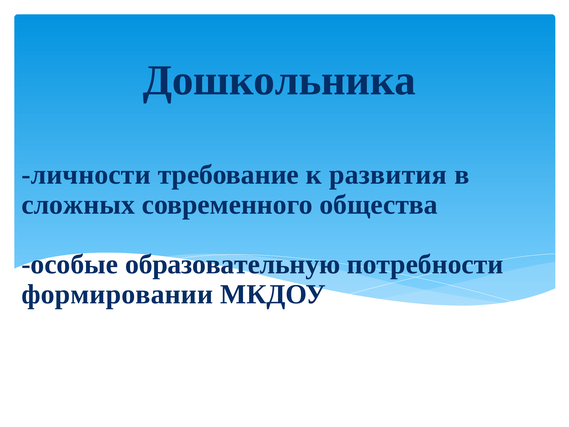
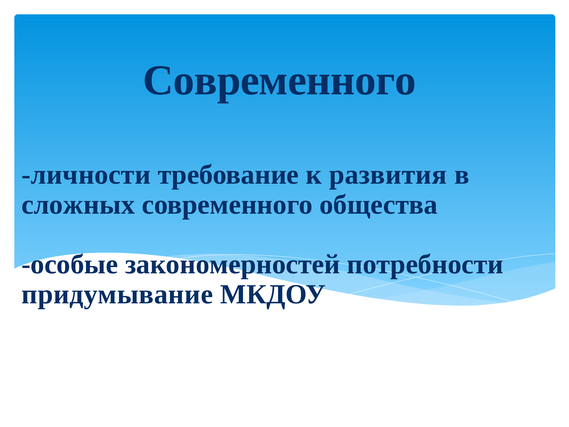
Дошкольника: Дошкольника -> Современного (279, 80)
образовательную: образовательную -> закономерностей (233, 264)
формировании: формировании -> придумывание (117, 294)
